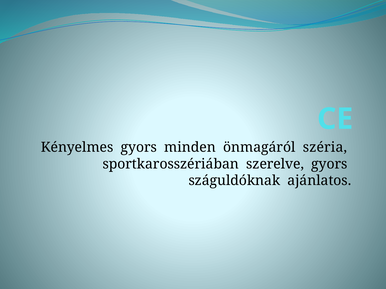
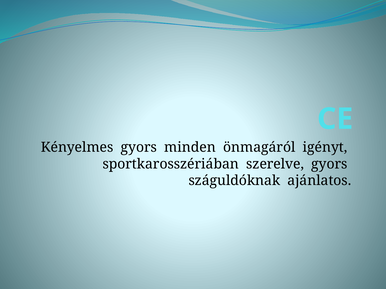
széria: széria -> igényt (325, 148)
